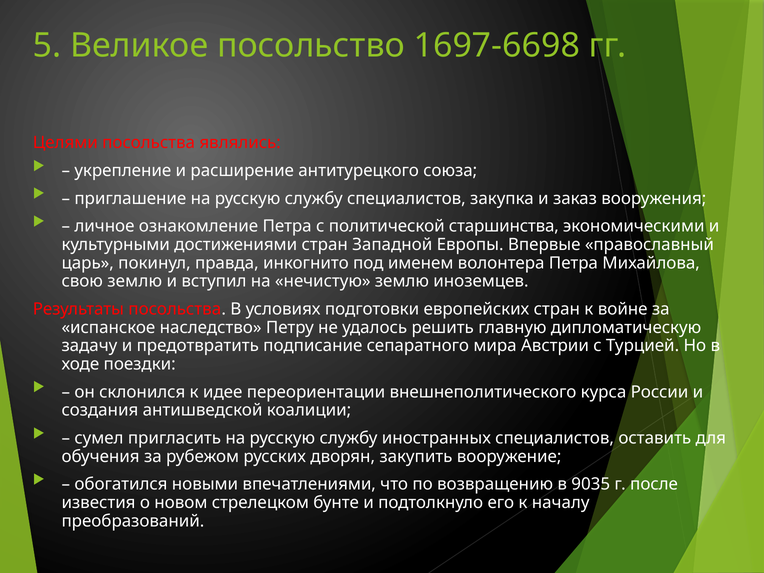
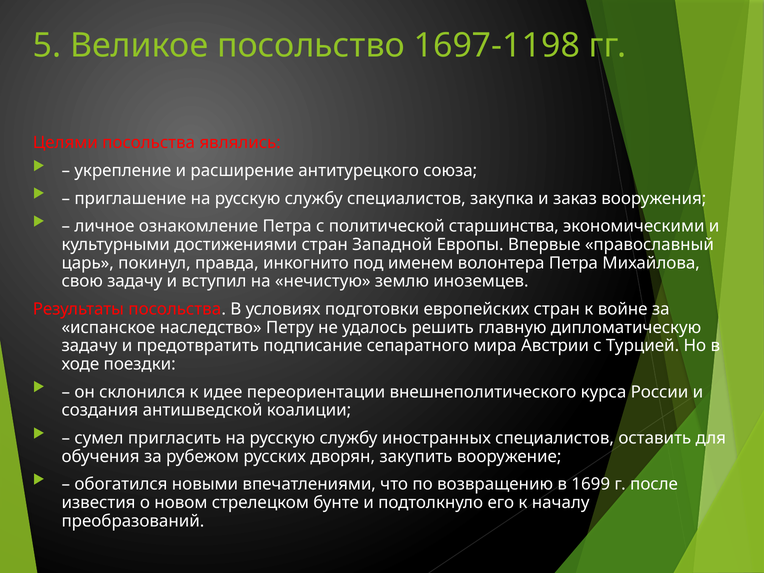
1697-6698: 1697-6698 -> 1697-1198 (497, 46)
свою землю: землю -> задачу (135, 281)
9035: 9035 -> 1699 (591, 484)
